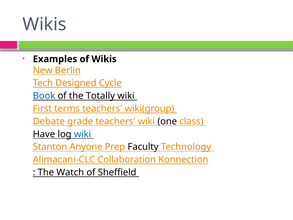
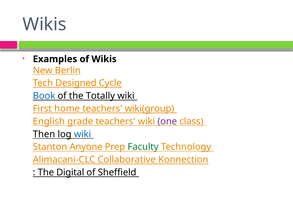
terms: terms -> home (67, 108)
Debate: Debate -> English (49, 121)
one colour: black -> purple (167, 121)
Have: Have -> Then (44, 134)
Faculty colour: black -> green (143, 147)
Collaboration: Collaboration -> Collaborative (127, 159)
Watch: Watch -> Digital (70, 172)
